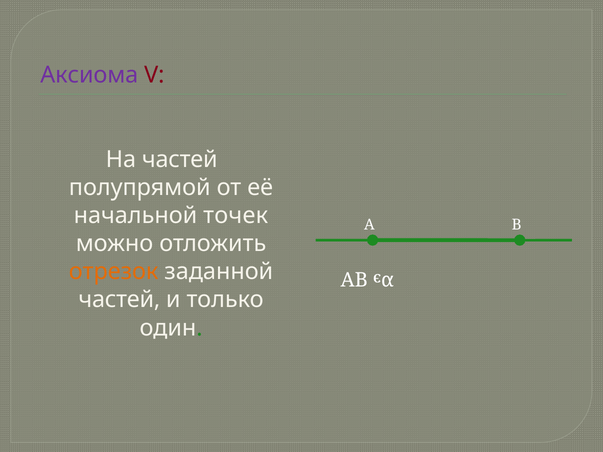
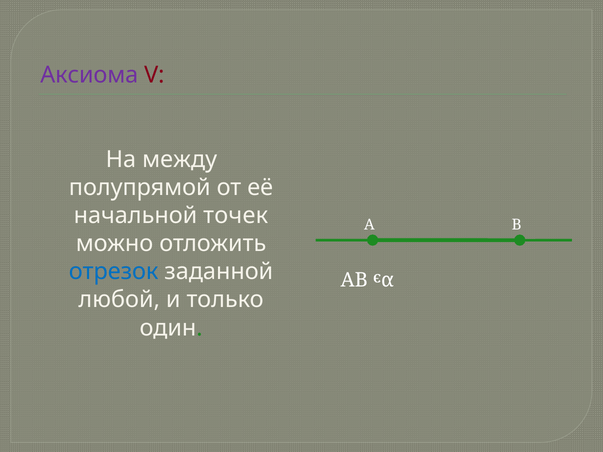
На частей: частей -> между (180, 159)
отрезок colour: orange -> blue (114, 272)
частей: частей -> любой (119, 300)
